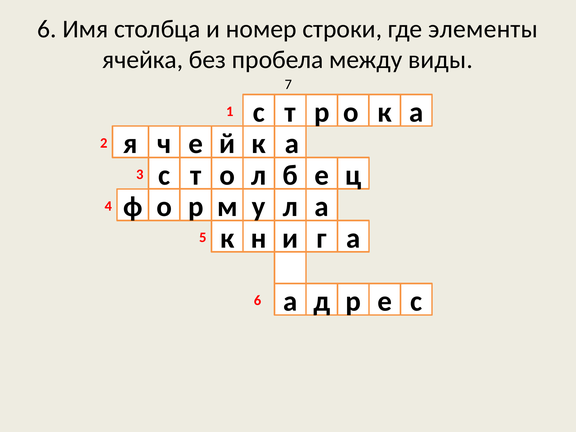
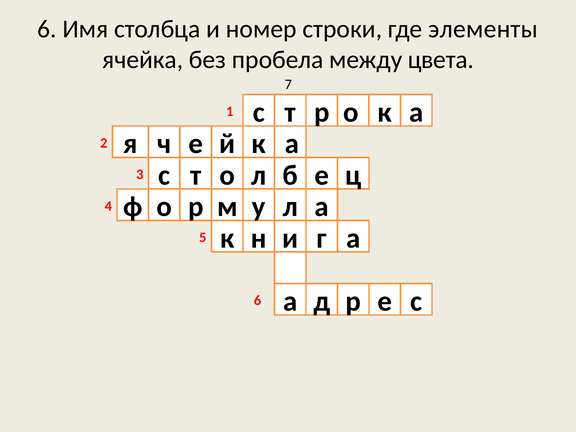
виды: виды -> цвета (441, 60)
